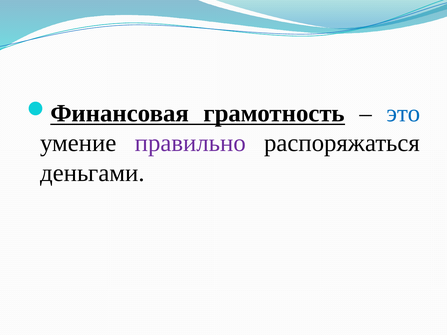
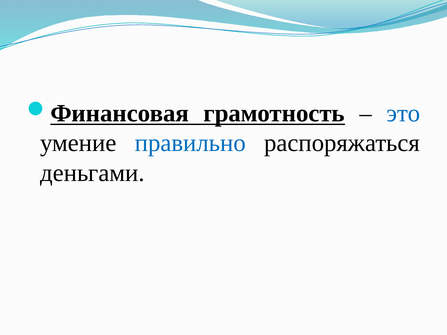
правильно colour: purple -> blue (190, 143)
